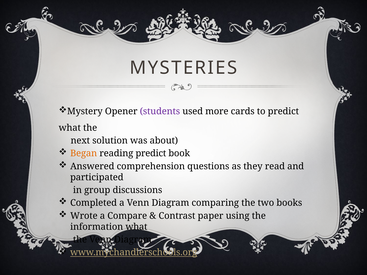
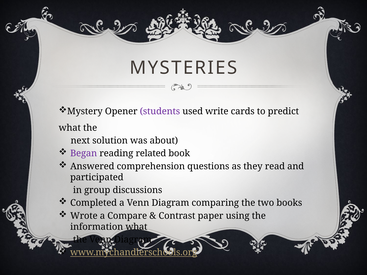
more: more -> write (217, 111)
Began colour: orange -> purple (84, 154)
reading predict: predict -> related (151, 154)
